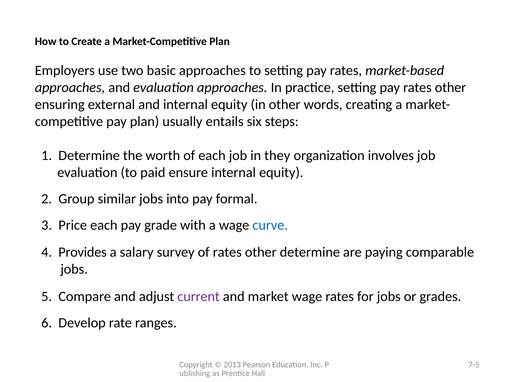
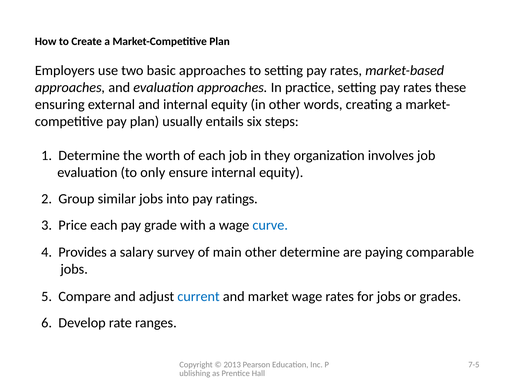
pay rates other: other -> these (451, 88)
paid: paid -> only (153, 173)
formal: formal -> ratings (237, 199)
of rates: rates -> main (227, 253)
current colour: purple -> blue (199, 297)
